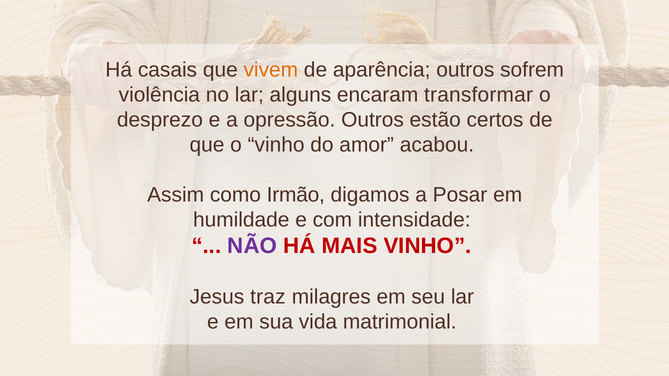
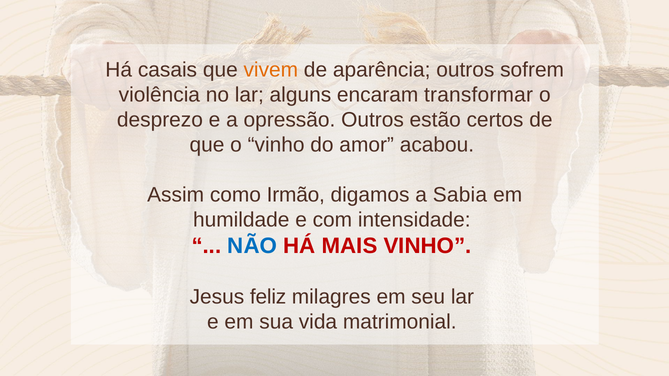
Posar: Posar -> Sabia (460, 195)
NÃO colour: purple -> blue (252, 246)
traz: traz -> feliz (268, 297)
